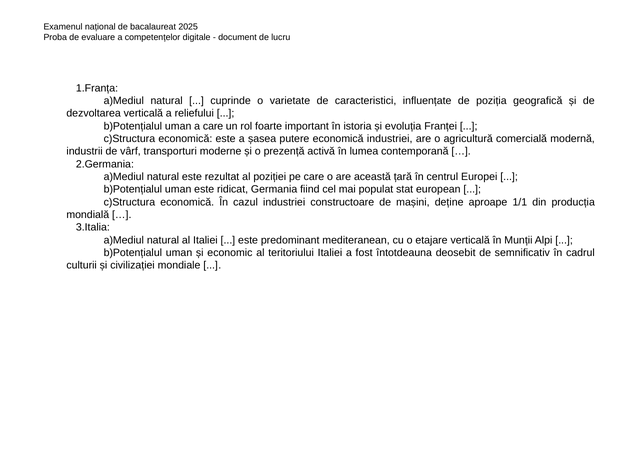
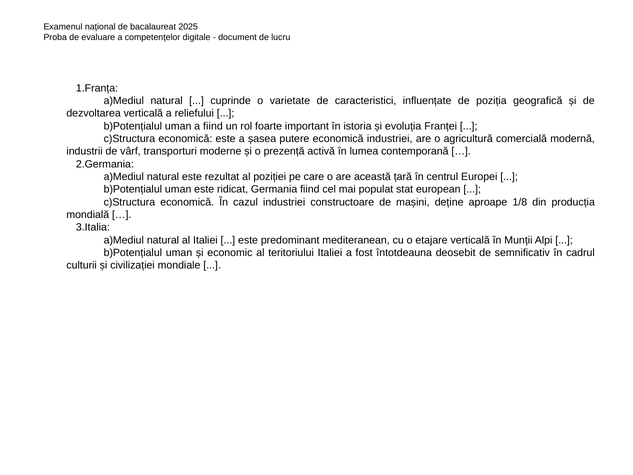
a care: care -> fiind (213, 126)
1/1: 1/1 -> 1/8 (520, 202)
